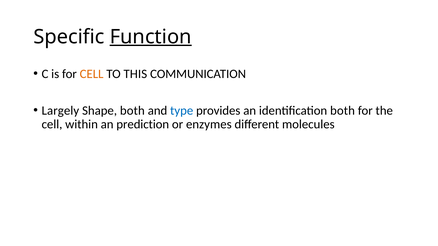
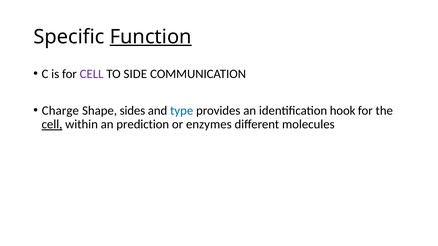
CELL colour: orange -> purple (92, 74)
THIS: THIS -> SIDE (135, 74)
Largely: Largely -> Charge (60, 111)
Shape both: both -> sides (132, 111)
identification both: both -> hook (343, 111)
cell underline: none -> present (52, 125)
